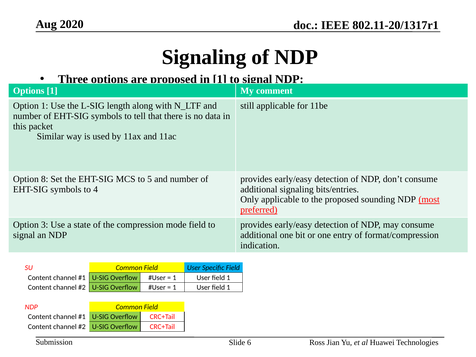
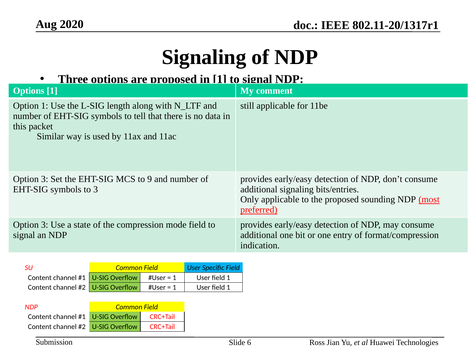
8: 8 -> 3 (45, 179)
5: 5 -> 9 (150, 179)
to 4: 4 -> 3 (96, 189)
